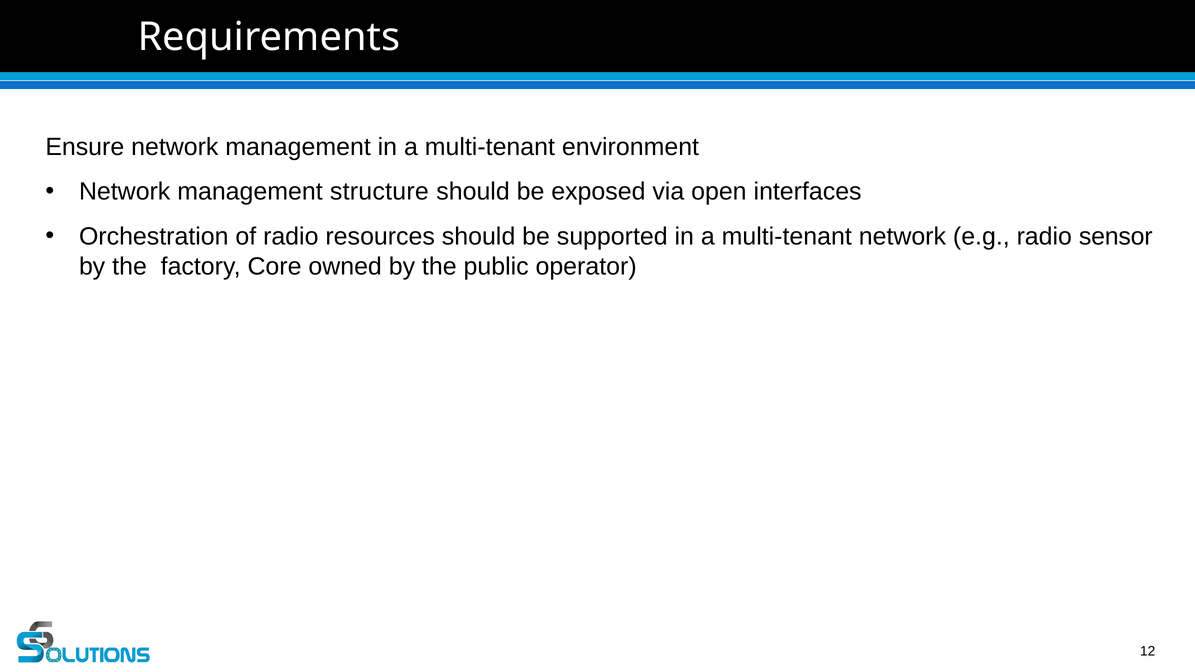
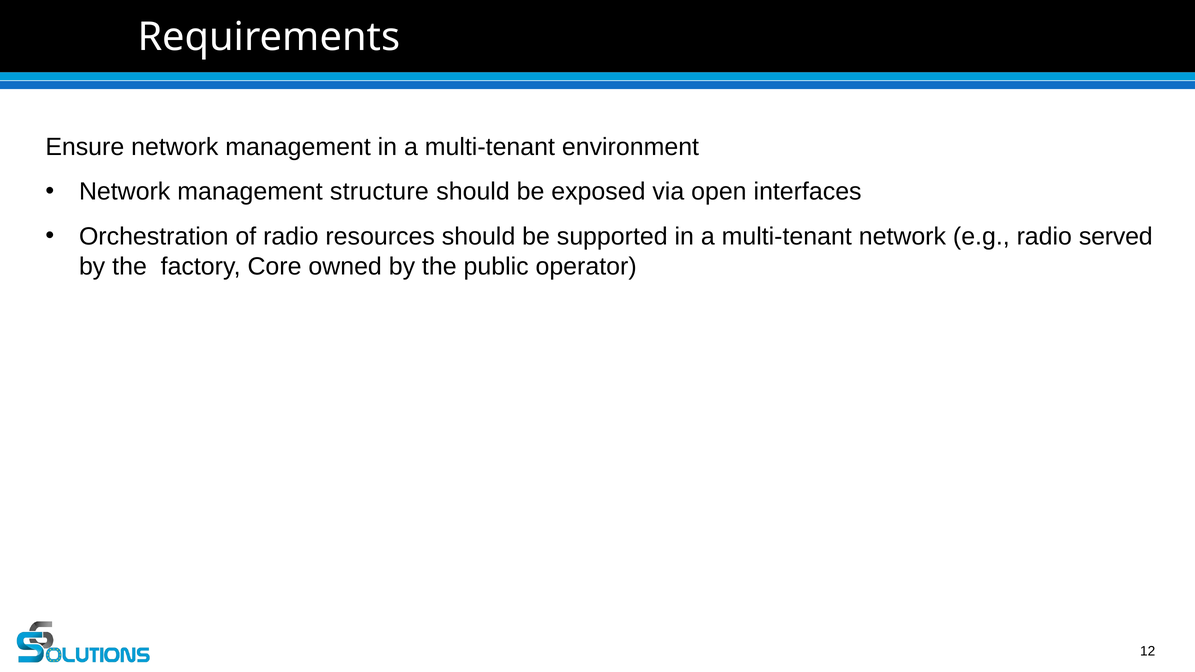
sensor: sensor -> served (1116, 237)
